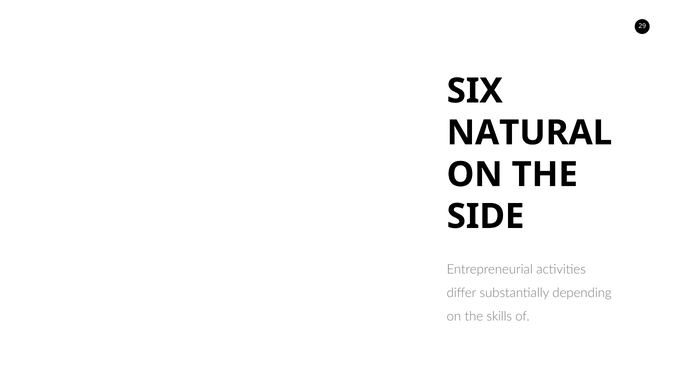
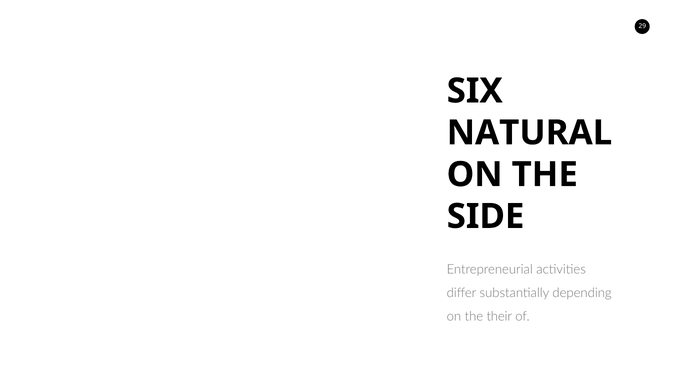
skills: skills -> their (499, 317)
